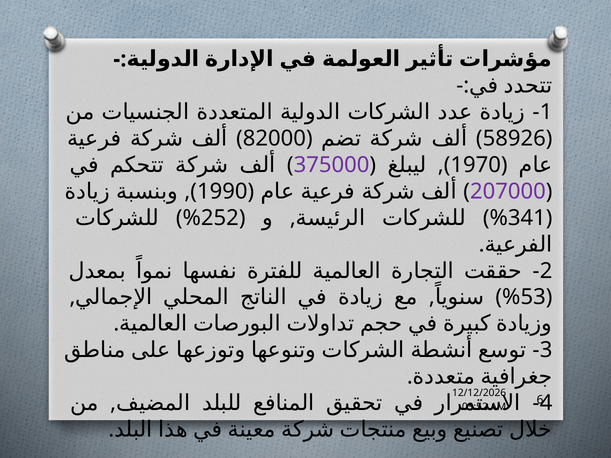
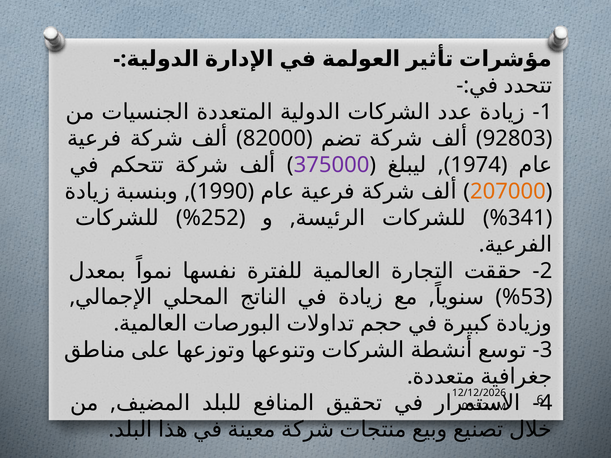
58926: 58926 -> 92803 (514, 139)
1970: 1970 -> 1974 (476, 165)
207000 colour: purple -> orange (508, 192)
